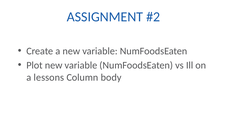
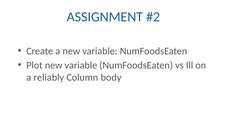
lessons: lessons -> reliably (49, 77)
